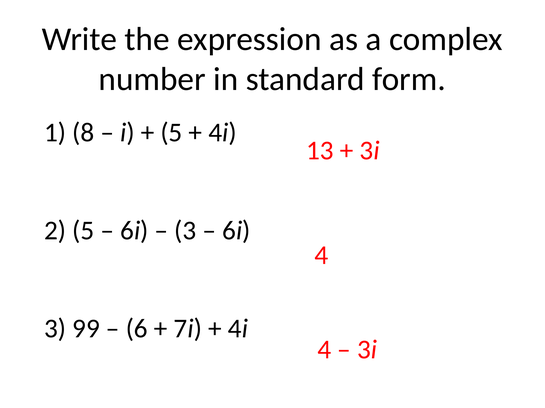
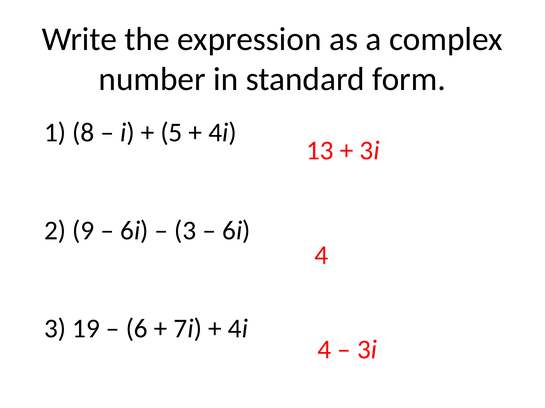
2 5: 5 -> 9 (83, 231)
99: 99 -> 19 (86, 329)
